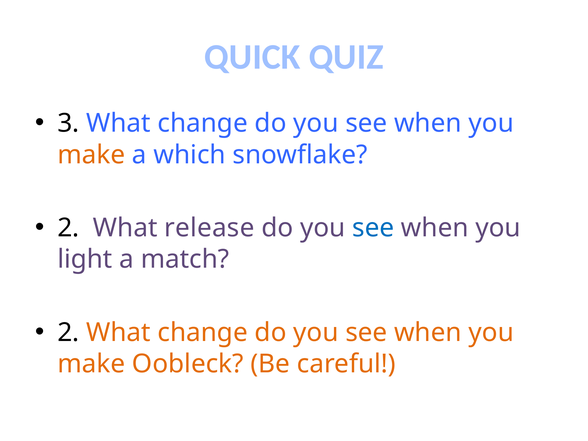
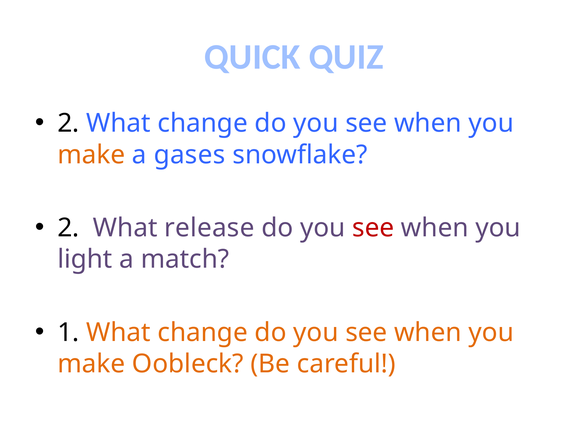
3: 3 -> 2 (68, 123)
which: which -> gases (189, 155)
see colour: blue -> red (373, 228)
2: 2 -> 1 (68, 332)
